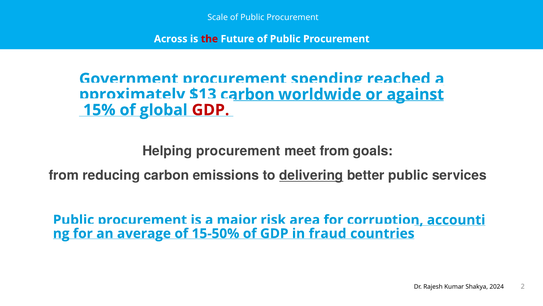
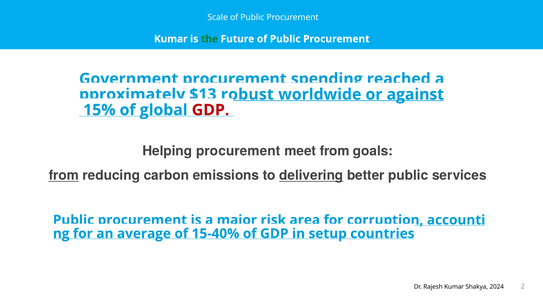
Across: Across -> Kumar (171, 39)
the colour: red -> green (209, 39)
carbon: carbon -> robust (247, 94)
from underline: none -> present (64, 175)
15-50%: 15-50% -> 15-40% (216, 233)
fraud: fraud -> setup (328, 233)
